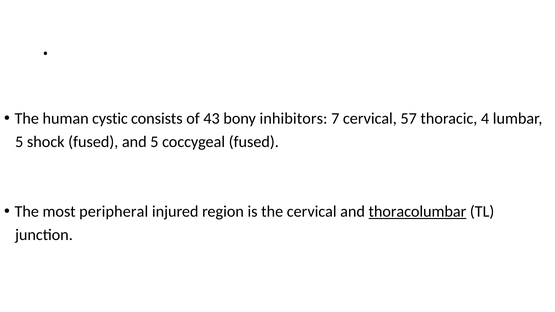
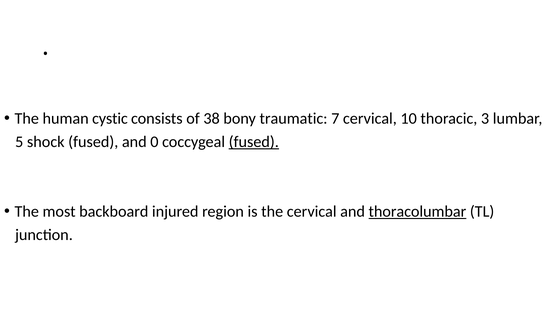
43: 43 -> 38 (212, 119)
inhibitors: inhibitors -> traumatic (294, 119)
57: 57 -> 10 (409, 119)
4: 4 -> 3 (485, 119)
and 5: 5 -> 0 (154, 142)
fused underline: none -> present (254, 142)
peripheral: peripheral -> backboard (114, 212)
